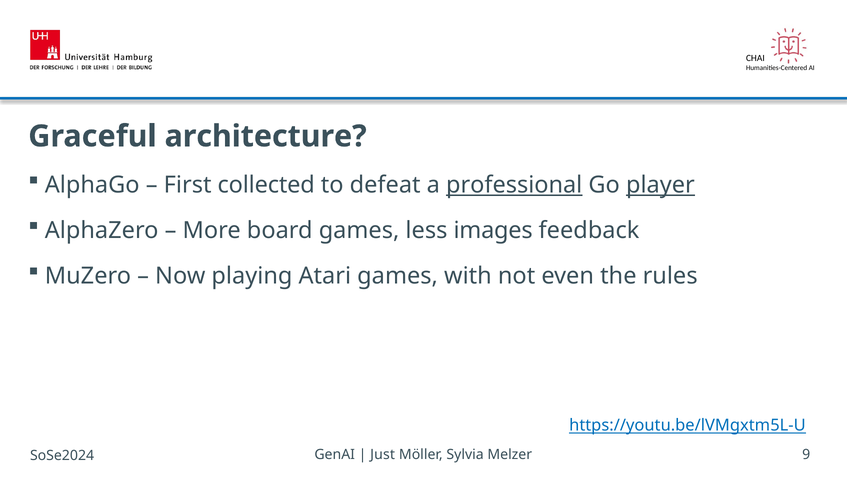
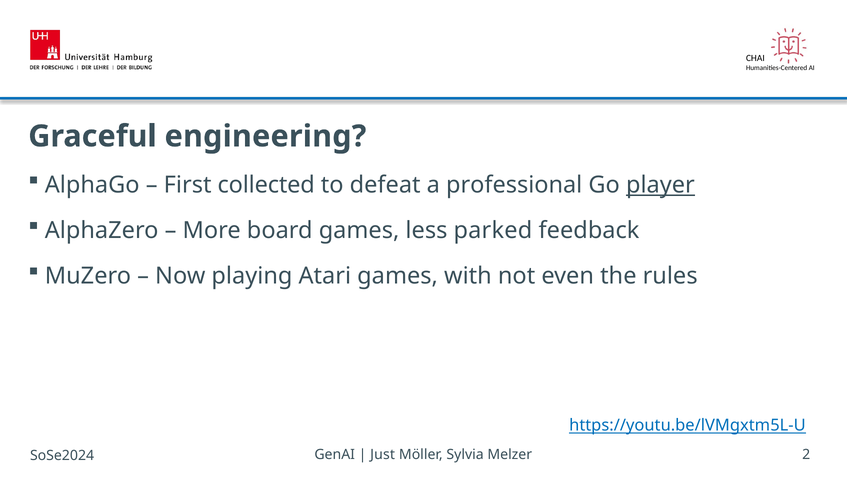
architecture: architecture -> engineering (265, 136)
professional underline: present -> none (514, 185)
images: images -> parked (493, 230)
9: 9 -> 2 (806, 454)
